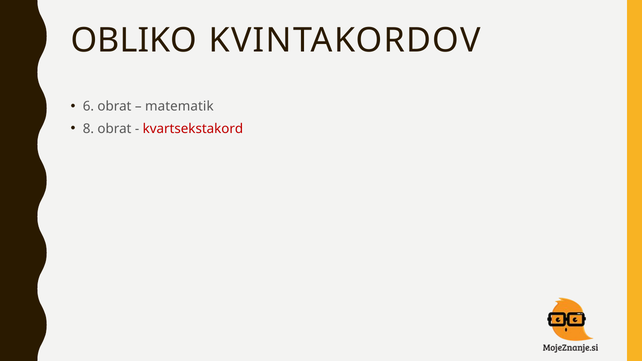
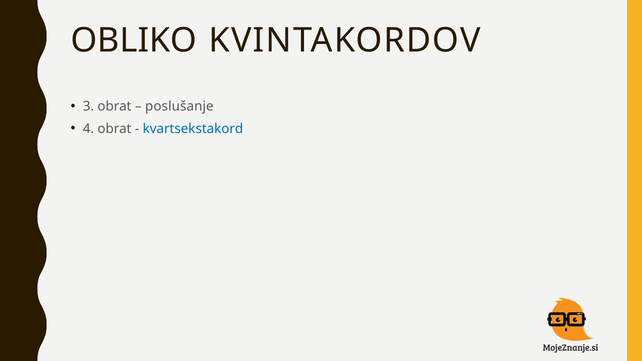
6: 6 -> 3 (88, 106)
matematik: matematik -> poslušanje (179, 106)
8: 8 -> 4 (88, 129)
kvartsekstakord colour: red -> blue (193, 129)
